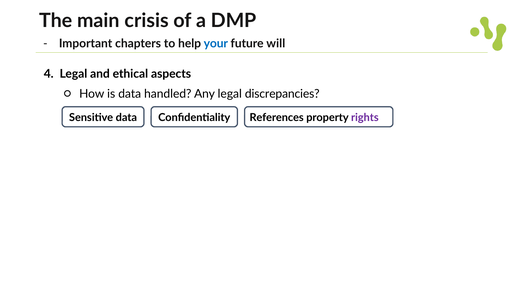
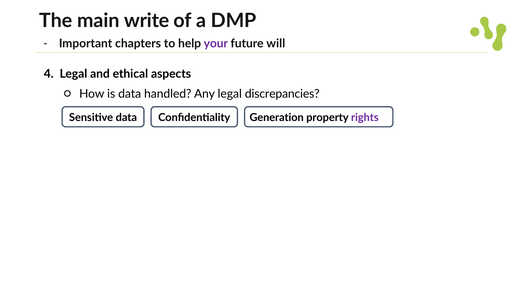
crisis: crisis -> write (147, 21)
your colour: blue -> purple (216, 43)
References: References -> Generation (277, 117)
